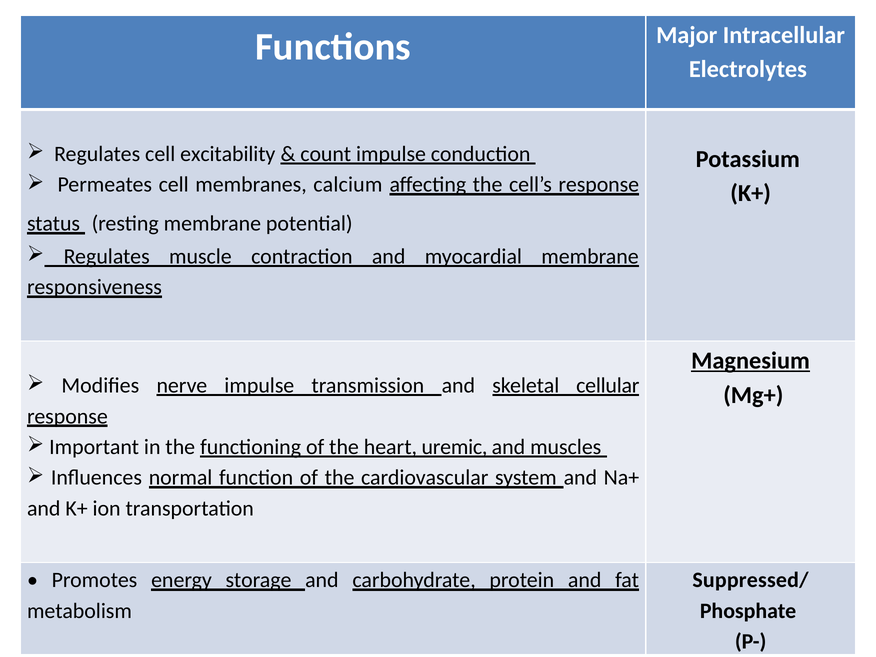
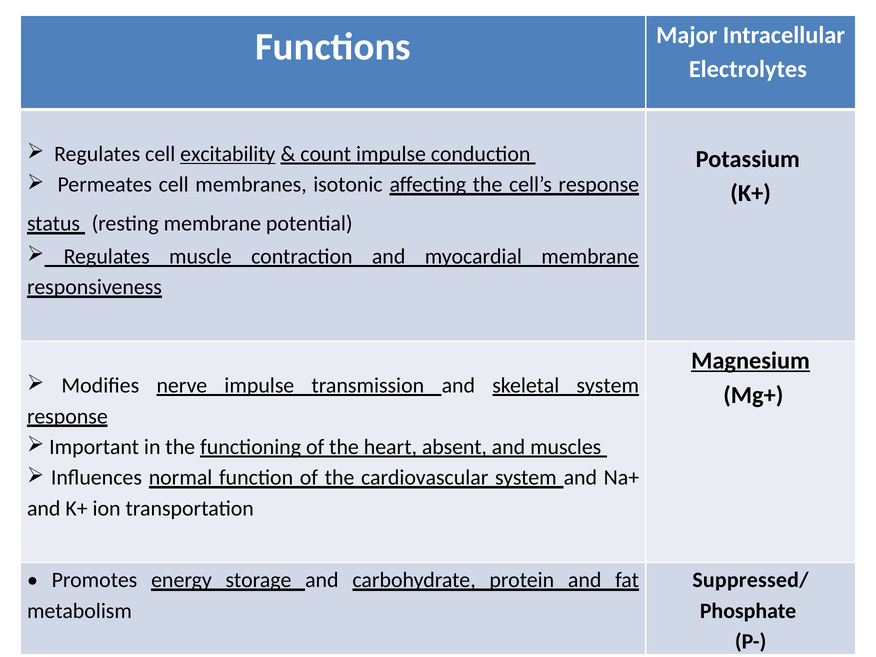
excitability underline: none -> present (228, 154)
calcium: calcium -> isotonic (348, 185)
skeletal cellular: cellular -> system (608, 386)
uremic: uremic -> absent (454, 447)
